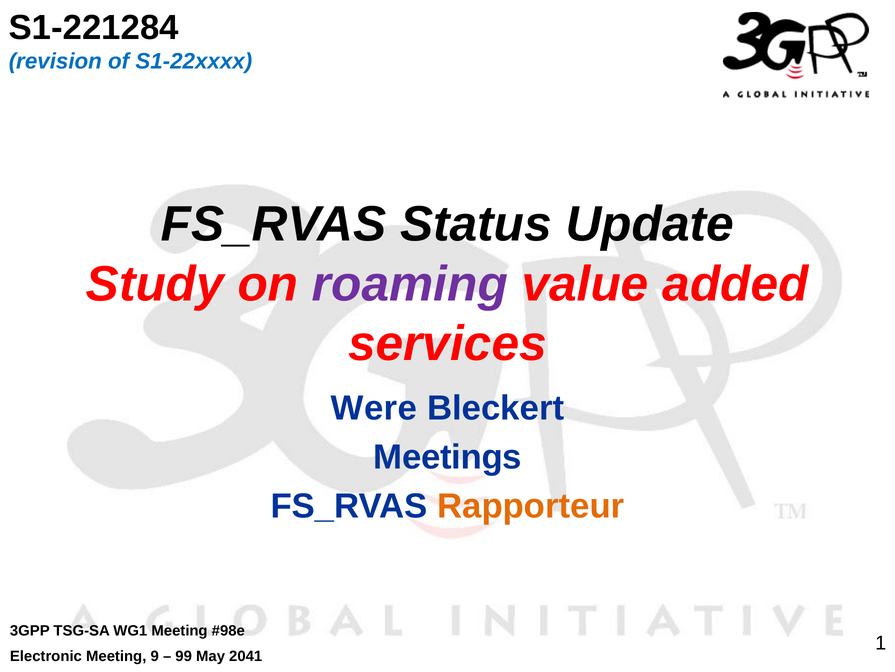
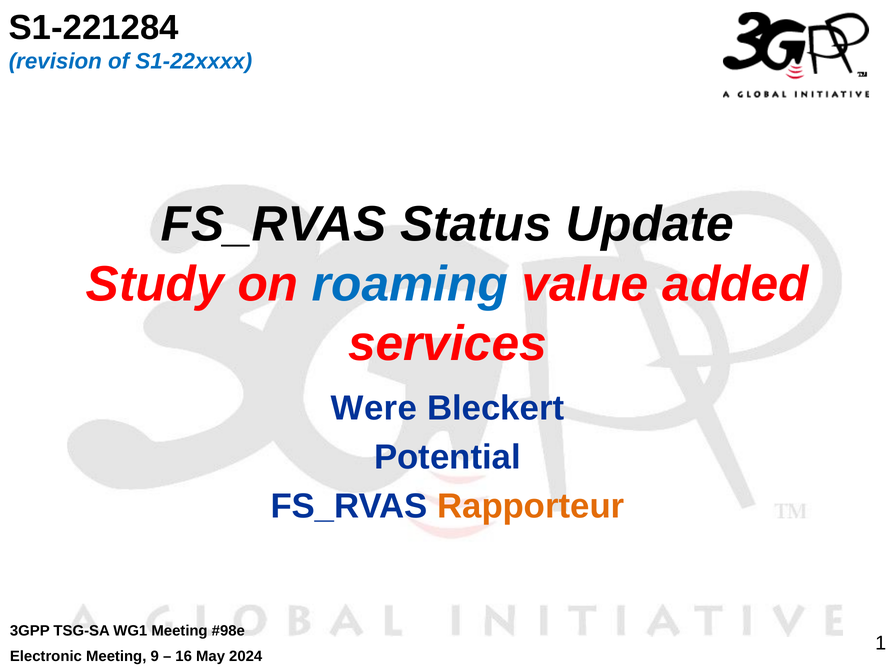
roaming colour: purple -> blue (410, 284)
Meetings: Meetings -> Potential (447, 457)
99: 99 -> 16 (184, 655)
2041: 2041 -> 2024 (246, 655)
